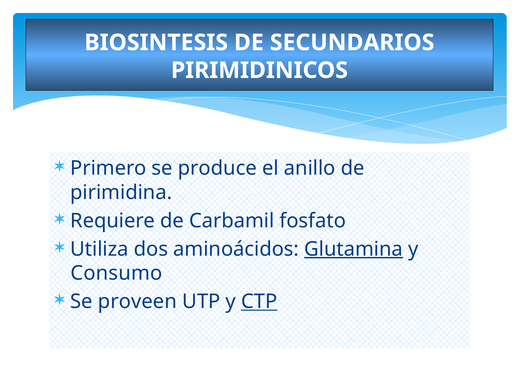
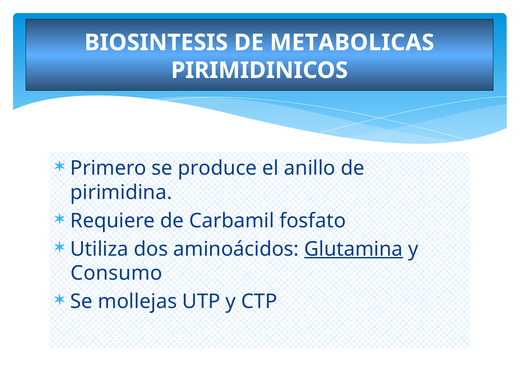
SECUNDARIOS: SECUNDARIOS -> METABOLICAS (352, 43)
proveen: proveen -> mollejas (137, 301)
CTP underline: present -> none (259, 301)
